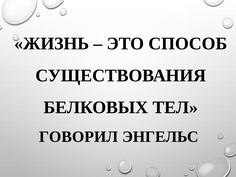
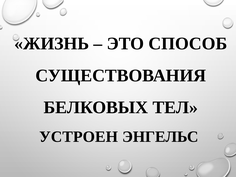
ГОВОРИЛ: ГОВОРИЛ -> УСТРОЕН (79, 137)
